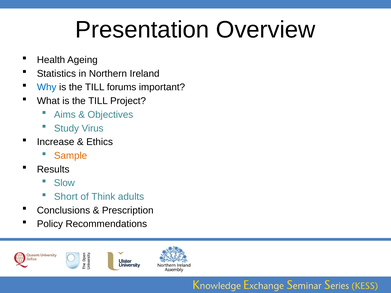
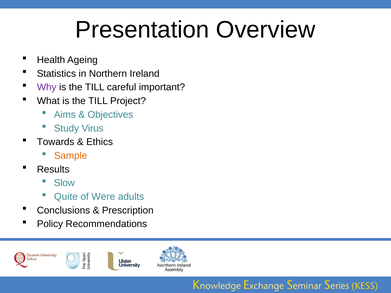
Why colour: blue -> purple (47, 87)
forums: forums -> careful (122, 87)
Increase: Increase -> Towards (56, 142)
Short: Short -> Quite (66, 197)
Think: Think -> Were (103, 197)
